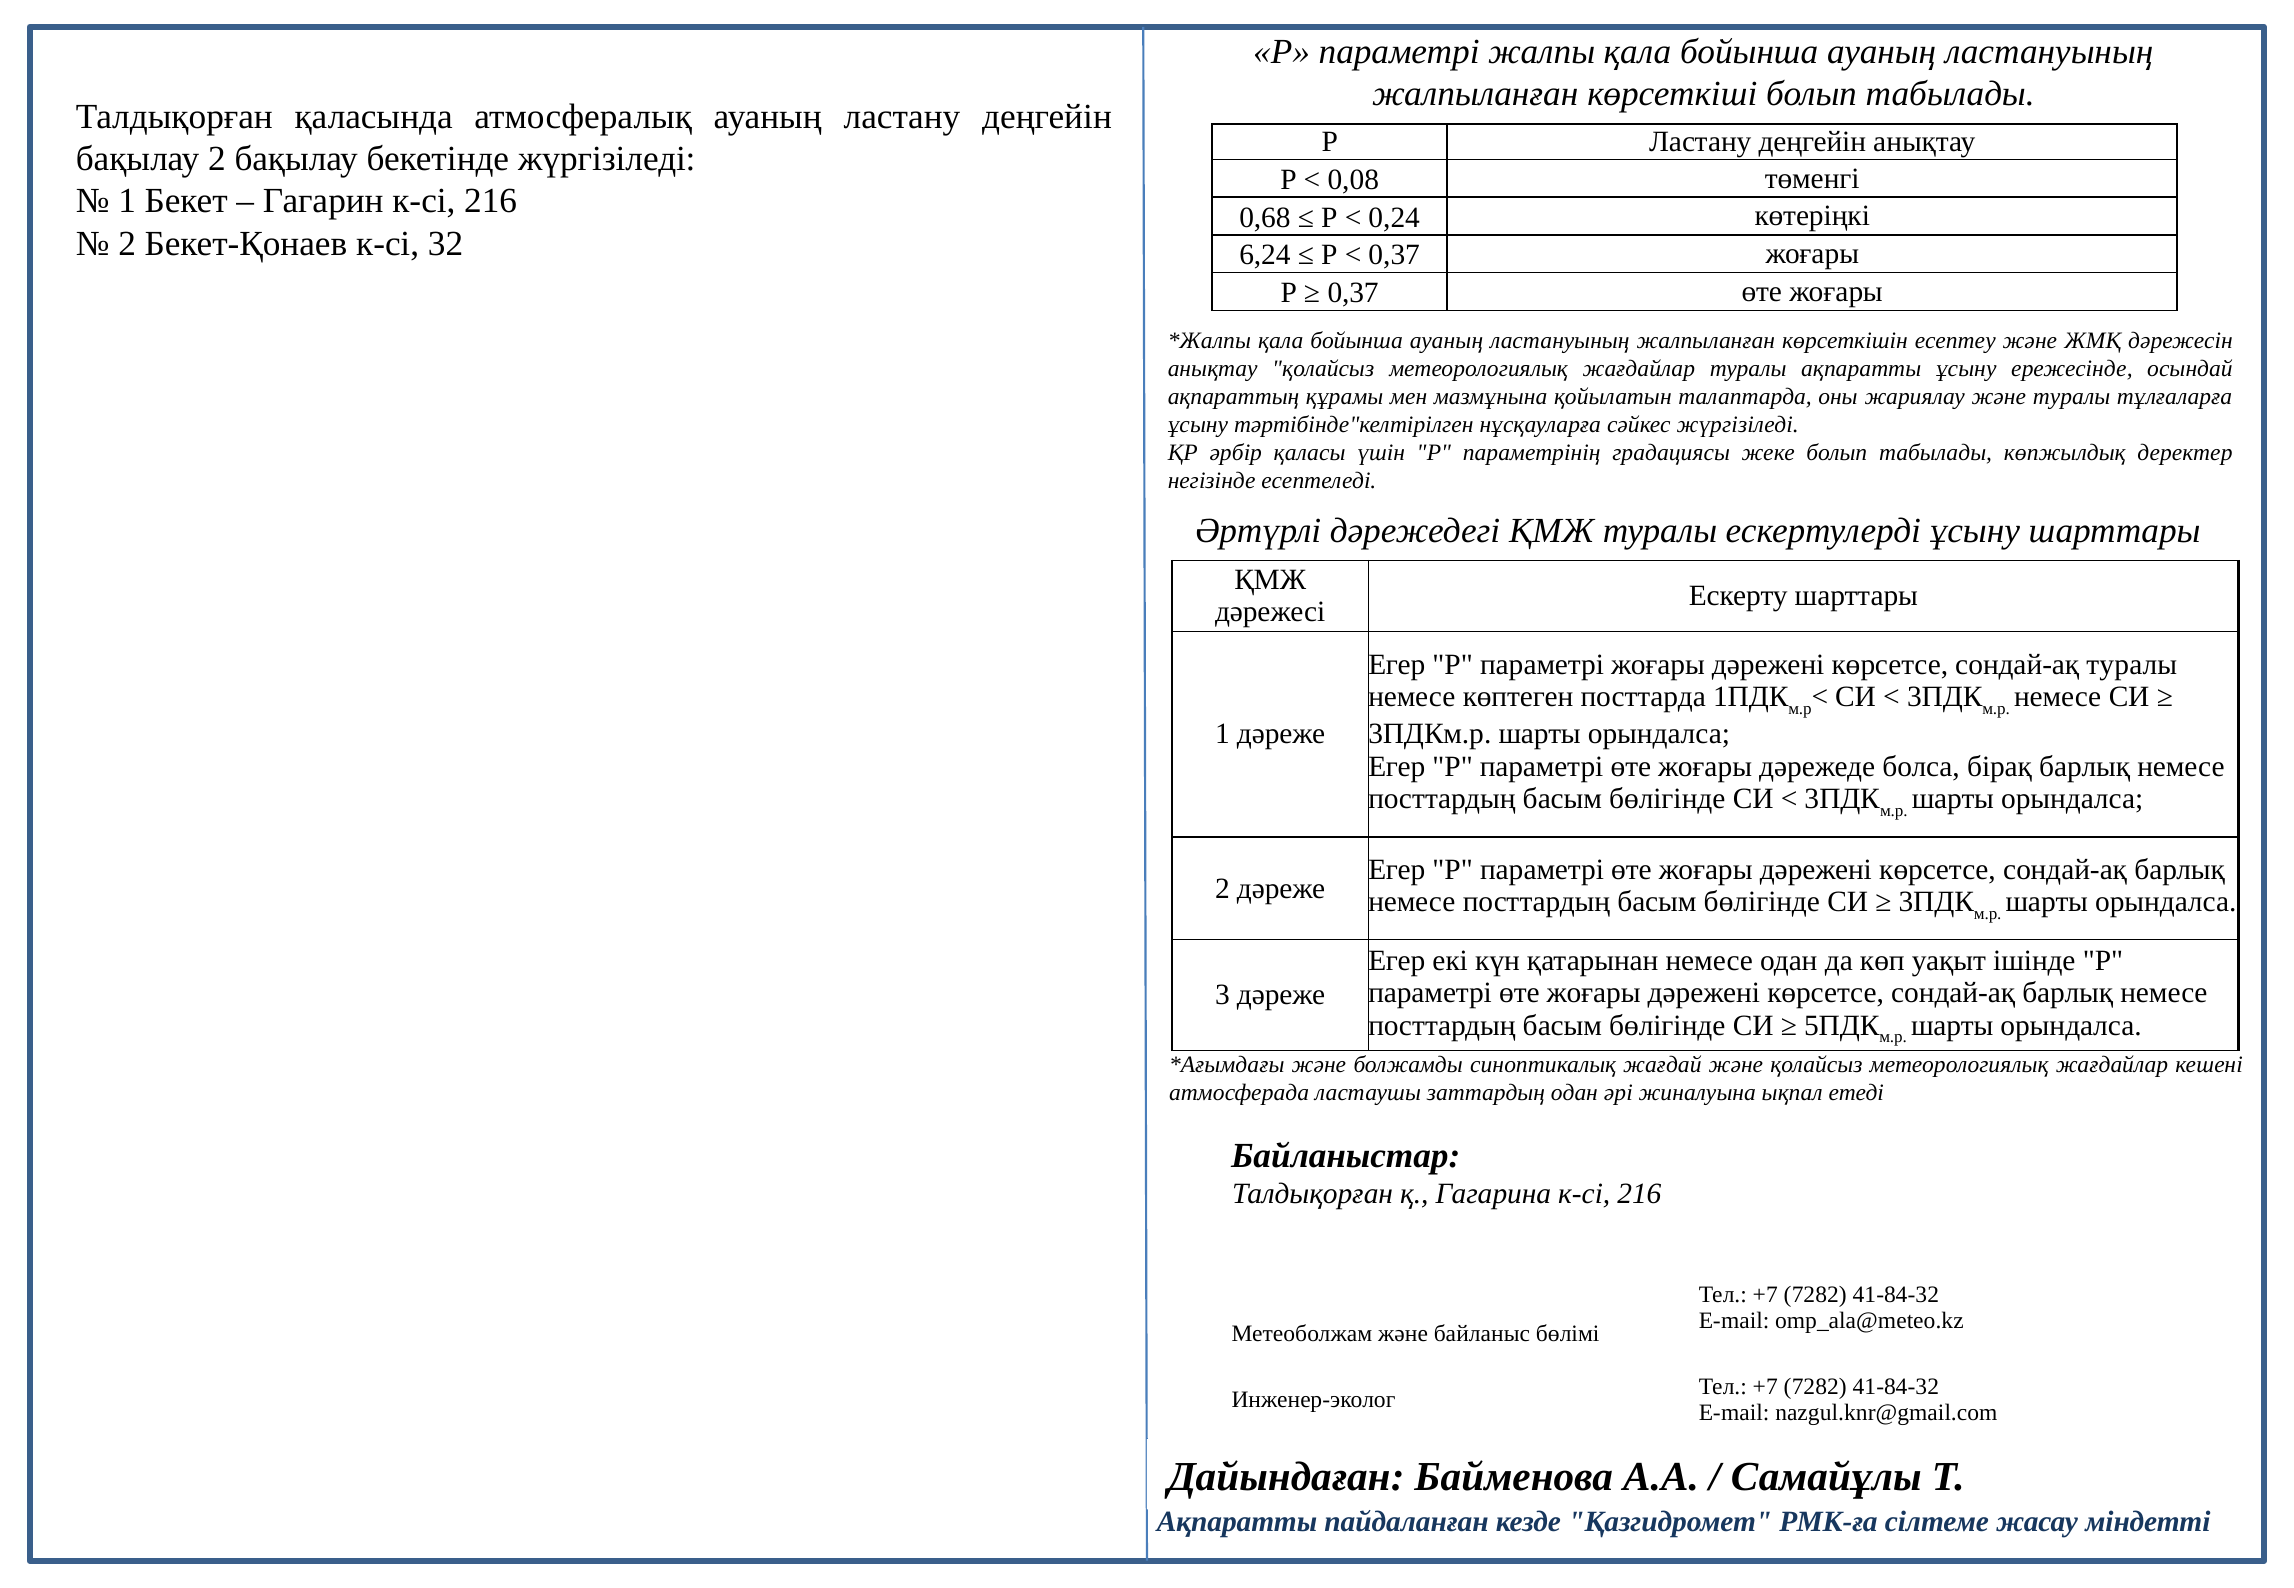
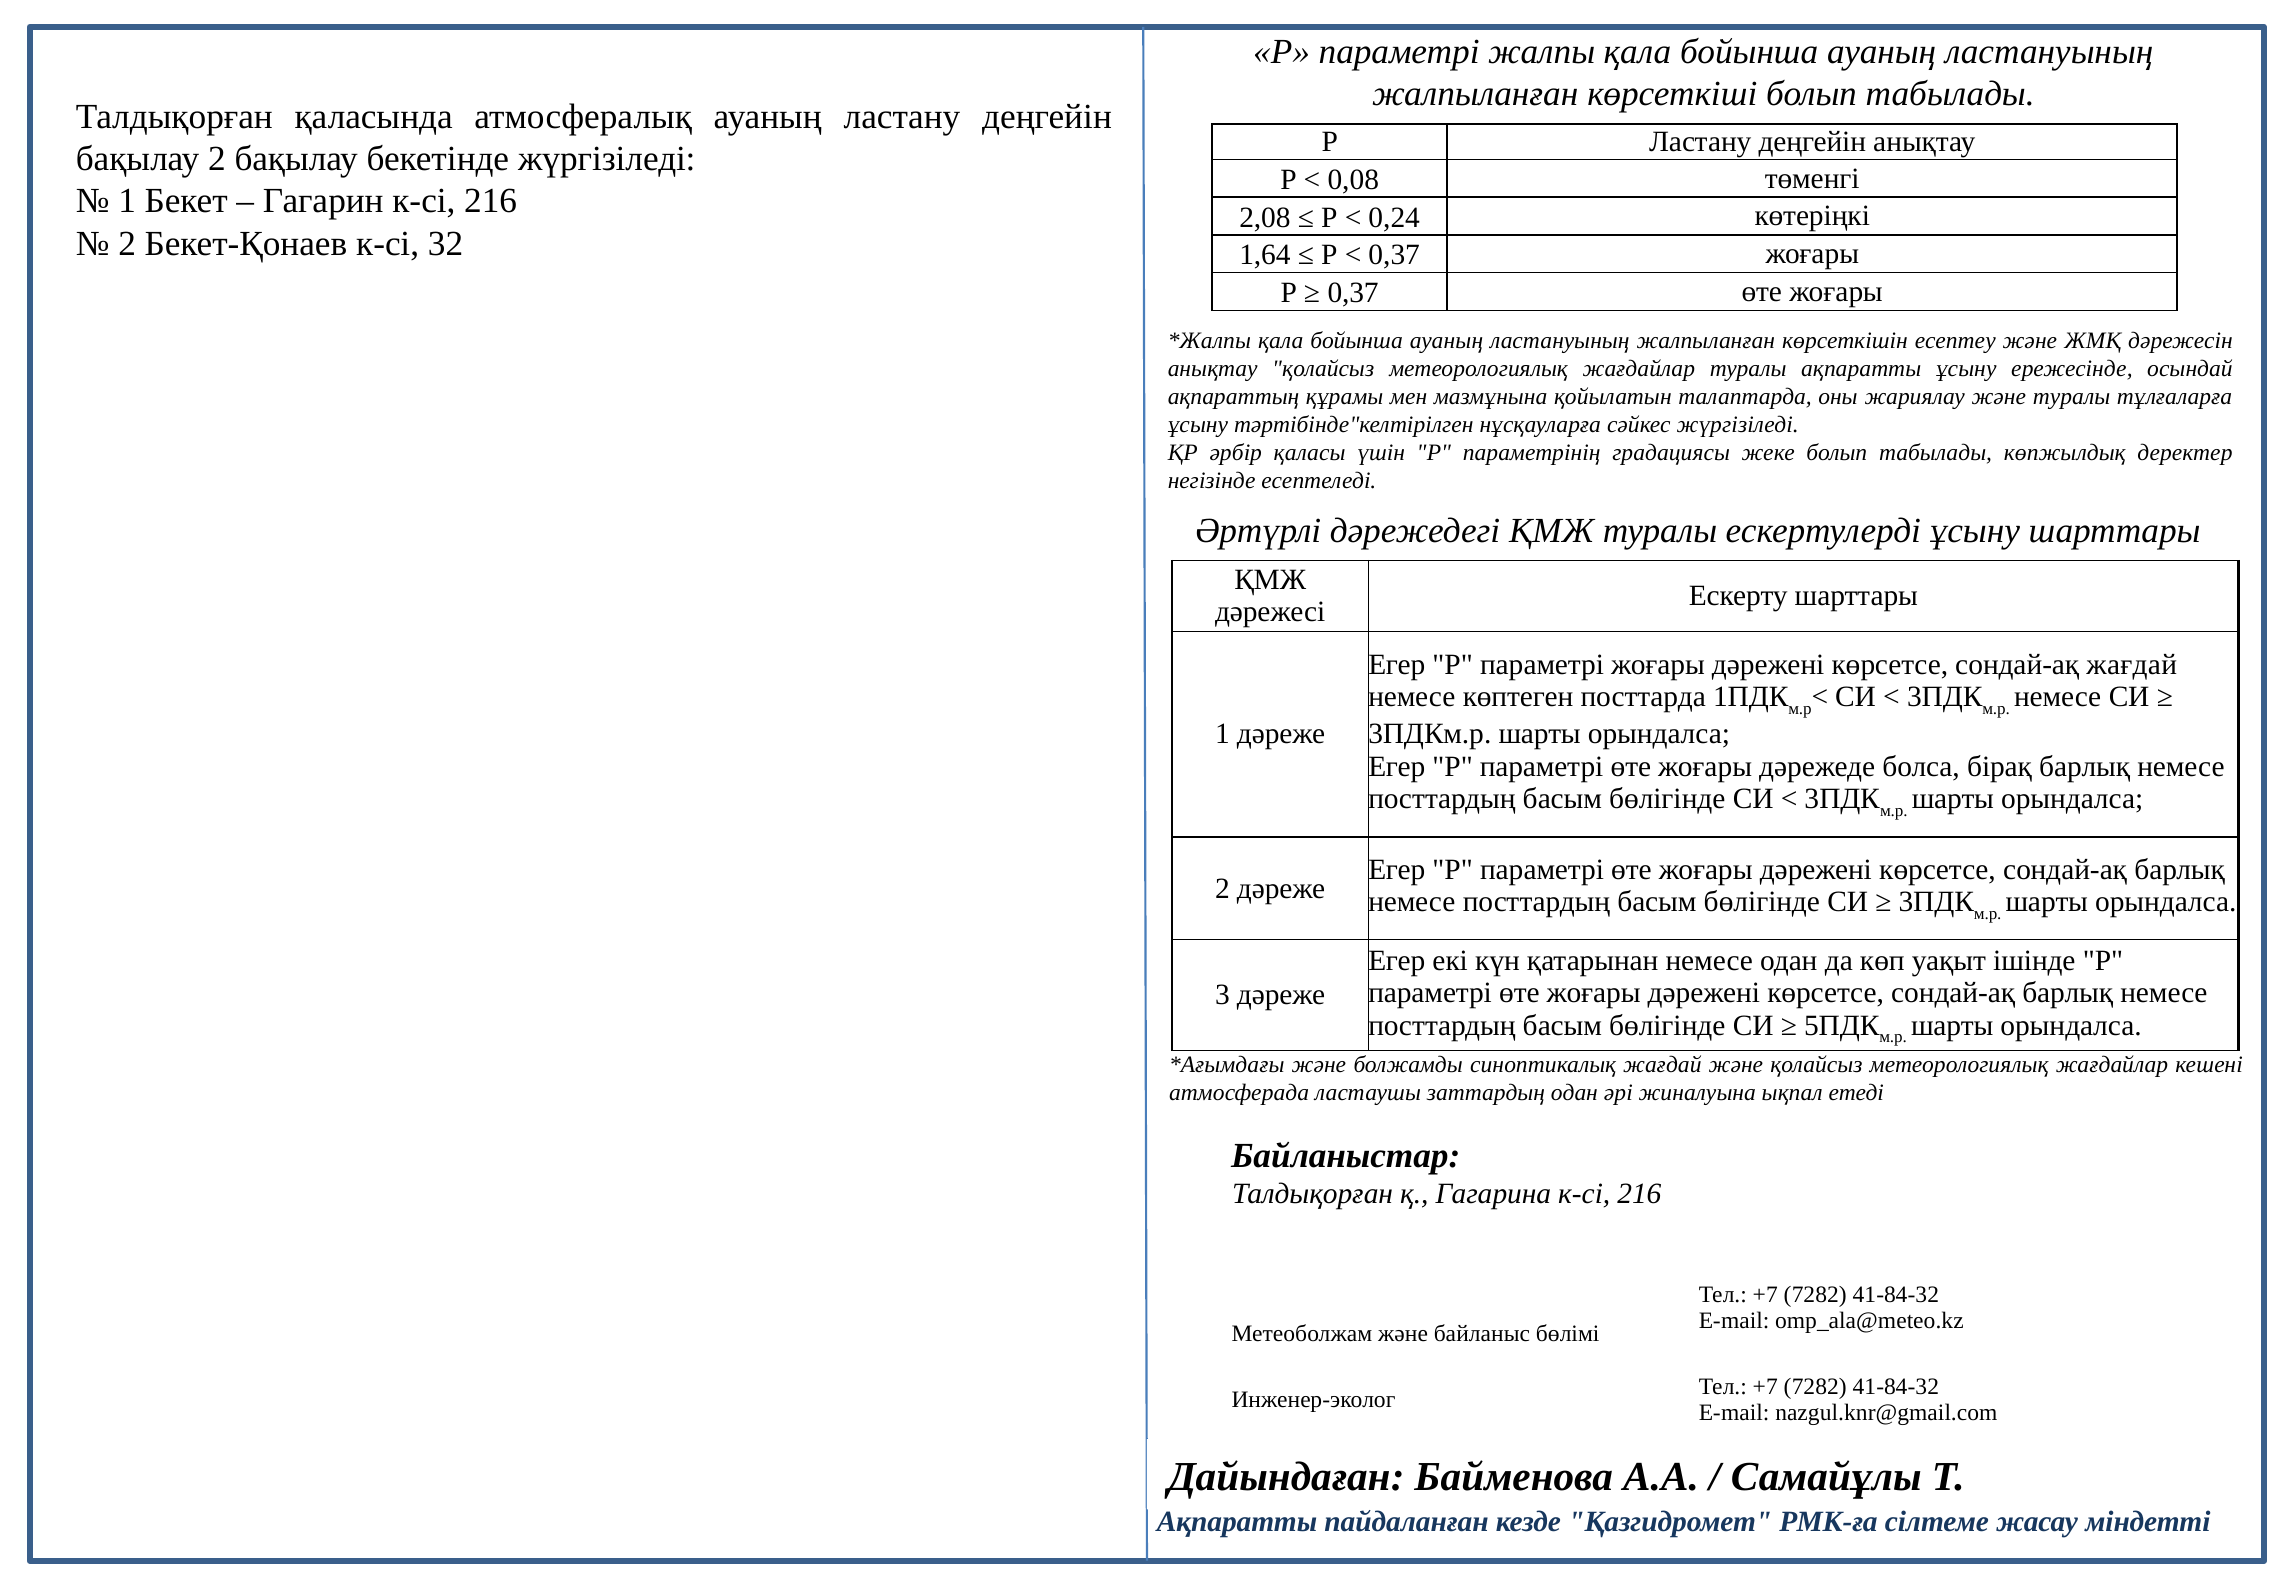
0,68: 0,68 -> 2,08 (1265, 217)
6,24: 6,24 -> 1,64 (1265, 255)
сондай-ақ туралы: туралы -> жағдай (2132, 665)
